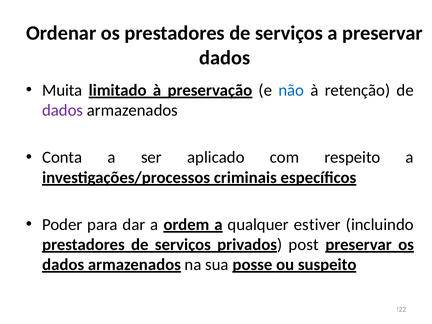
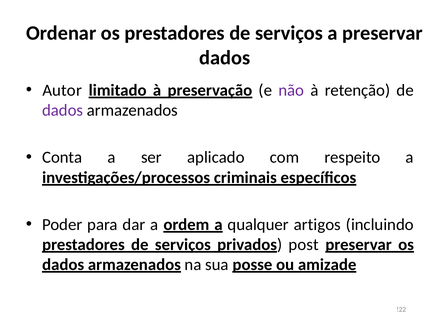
Muita: Muita -> Autor (62, 90)
não colour: blue -> purple (291, 90)
estiver: estiver -> artigos (317, 225)
suspeito: suspeito -> amizade (327, 265)
